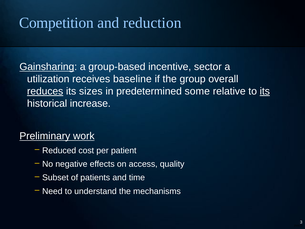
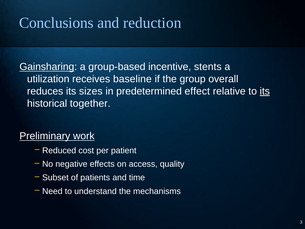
Competition: Competition -> Conclusions (56, 23)
sector: sector -> stents (208, 67)
reduces underline: present -> none (45, 91)
some: some -> effect (197, 91)
increase: increase -> together (90, 103)
